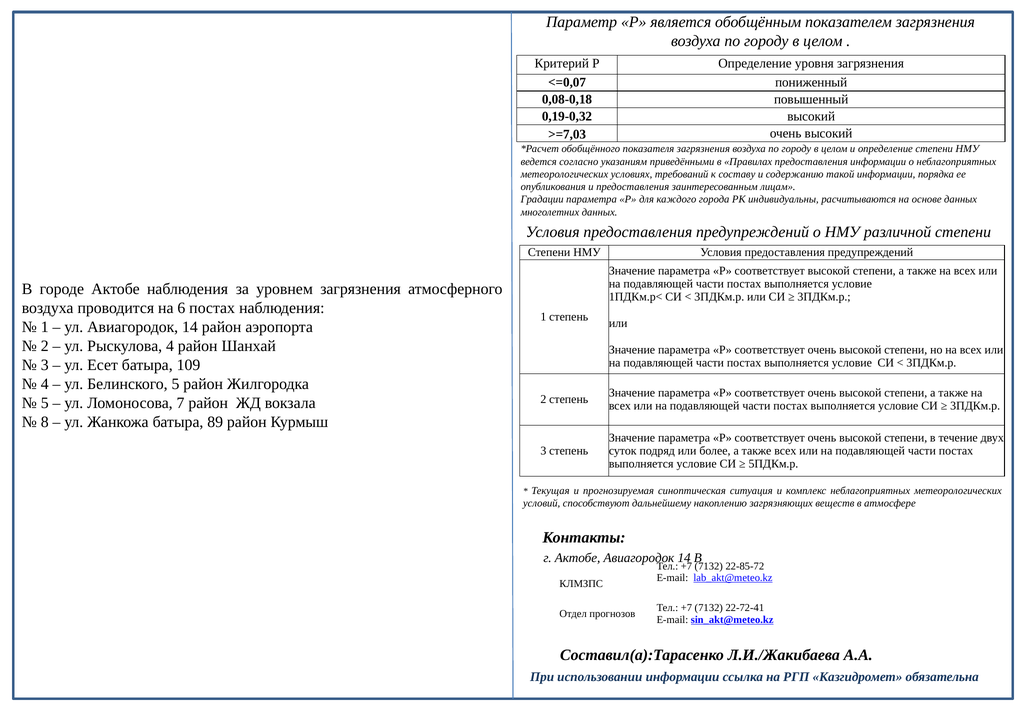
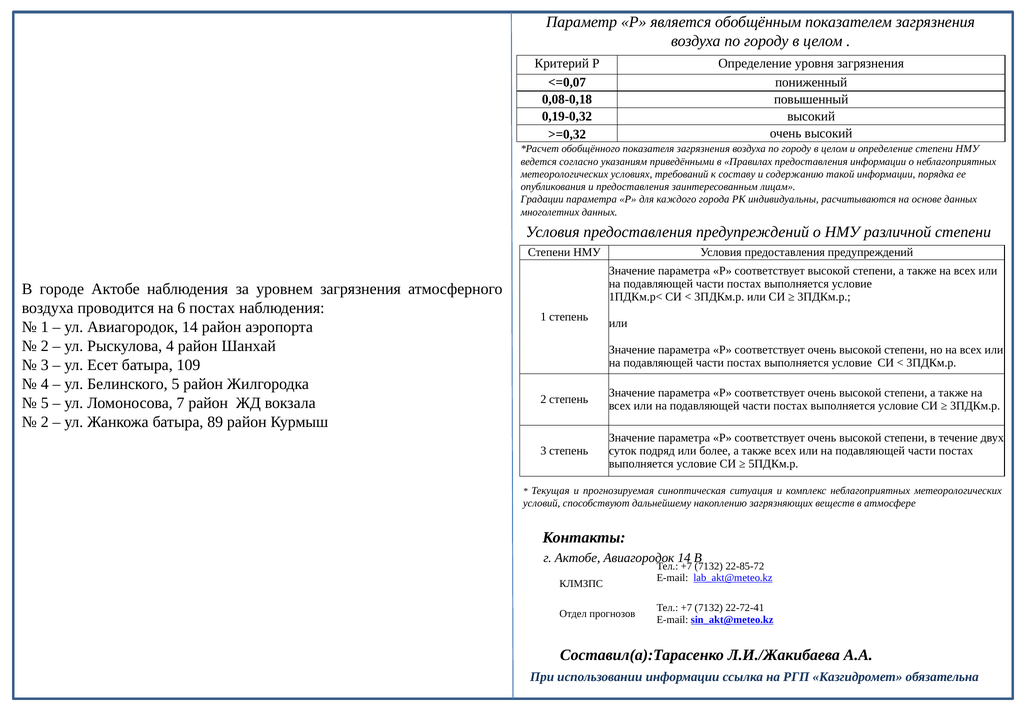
>=7,03: >=7,03 -> >=0,32 (567, 135)
8: 8 -> 2 (45, 422)
